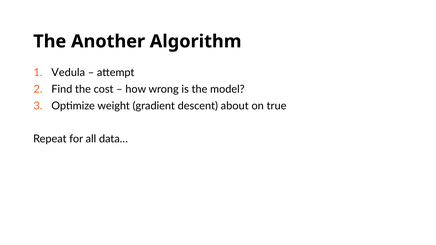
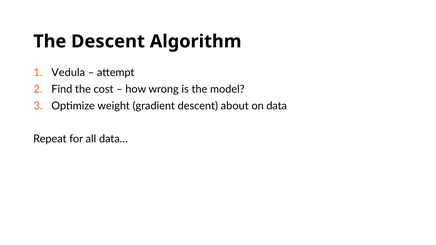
The Another: Another -> Descent (108, 41)
true: true -> data (277, 106)
